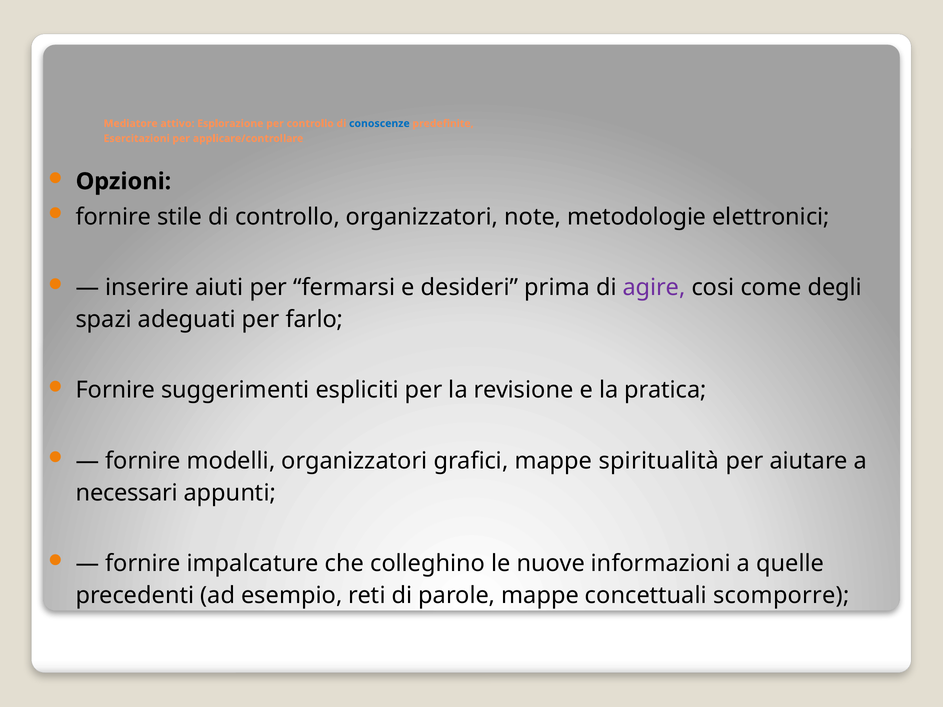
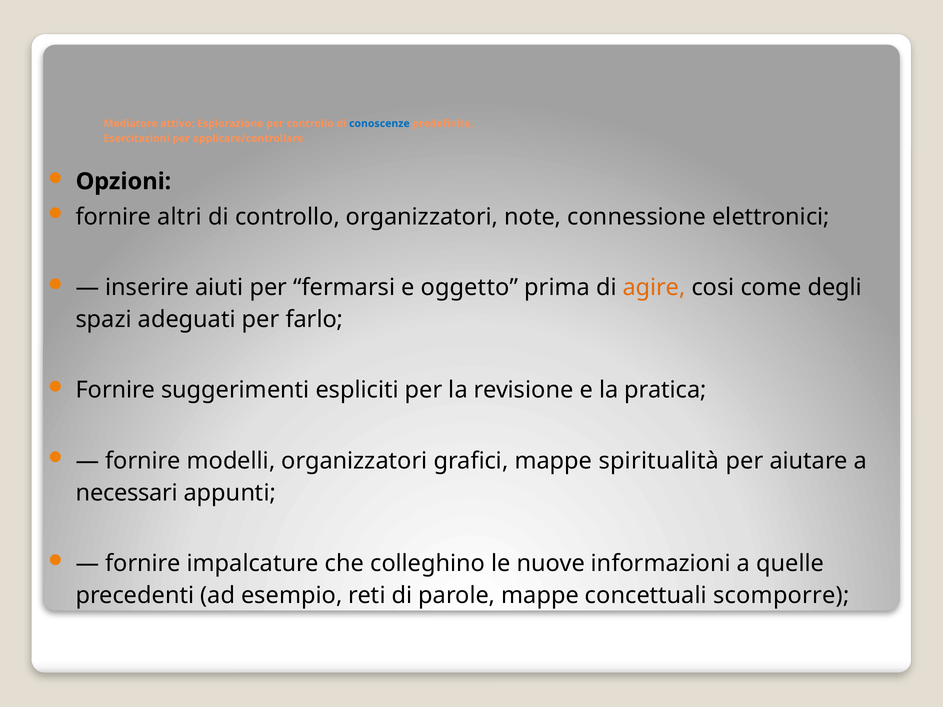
stile: stile -> altri (179, 217)
metodologie: metodologie -> connessione (637, 217)
desideri: desideri -> oggetto (469, 288)
agire colour: purple -> orange (654, 288)
